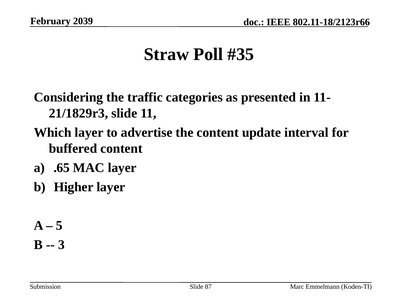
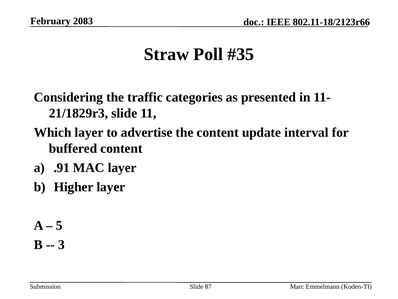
2039: 2039 -> 2083 (83, 21)
.65: .65 -> .91 (62, 167)
